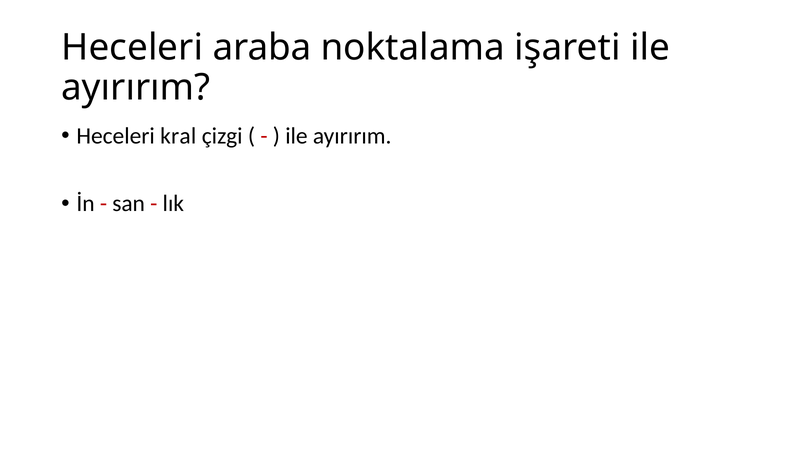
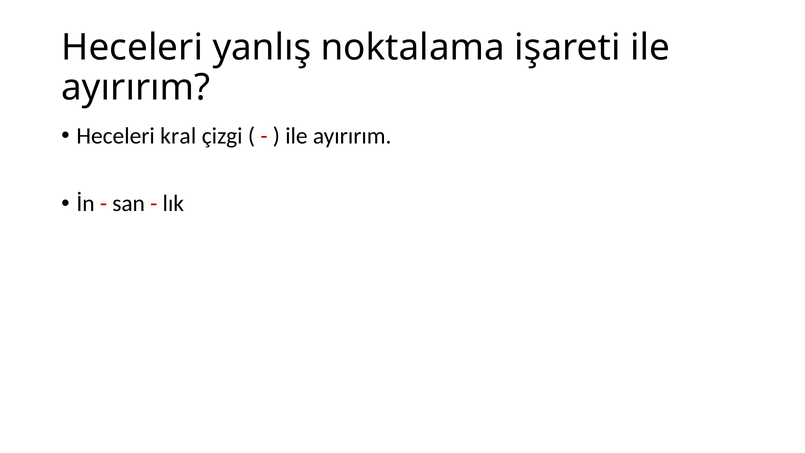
araba: araba -> yanlış (262, 48)
